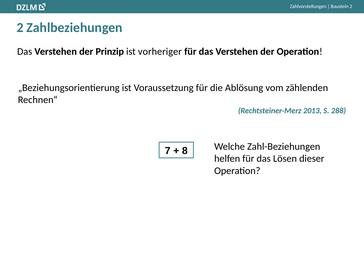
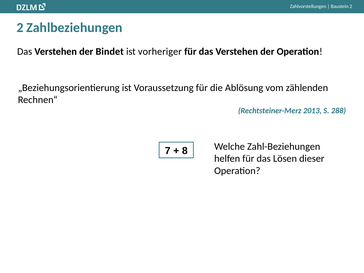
Prinzip: Prinzip -> Bindet (110, 52)
